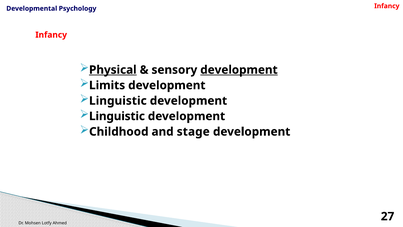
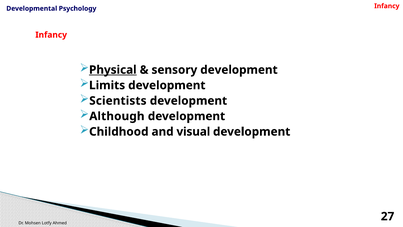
development underline: present -> none (239, 70)
Linguistic: Linguistic -> Scientists (118, 101)
Linguistic: Linguistic -> Although (117, 116)
stage: stage -> visual (193, 132)
